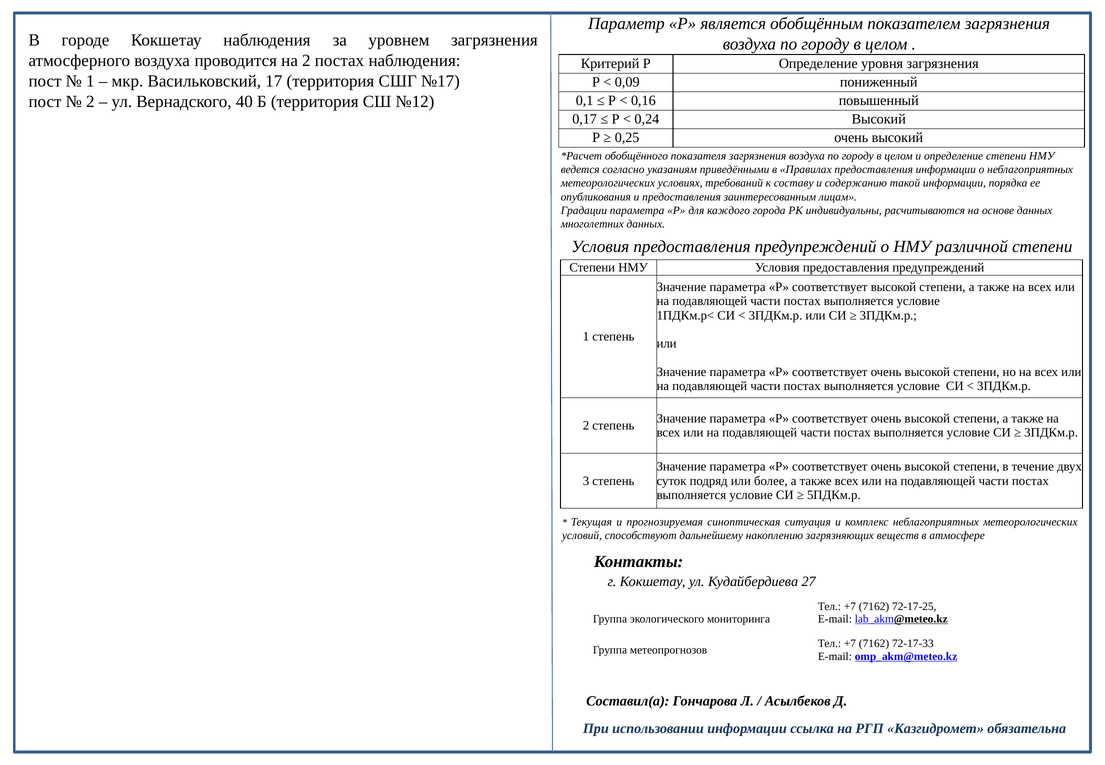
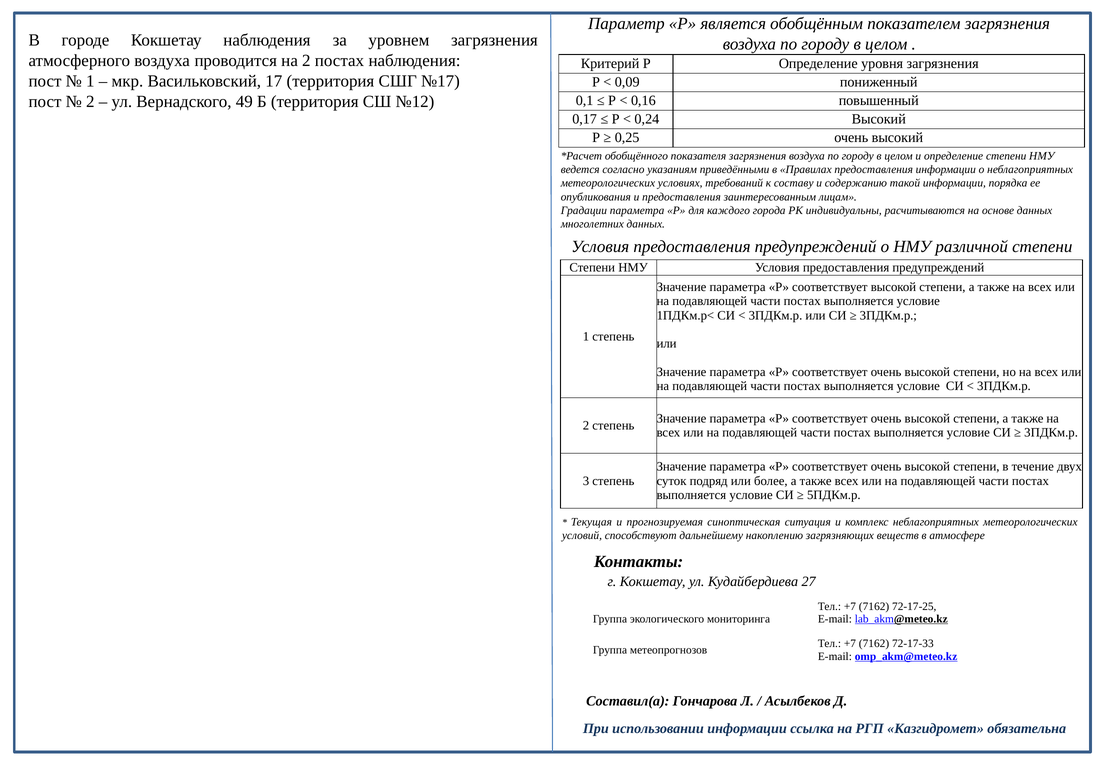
40: 40 -> 49 (244, 101)
